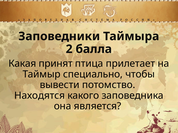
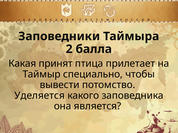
Находятся: Находятся -> Уделяется (40, 96)
